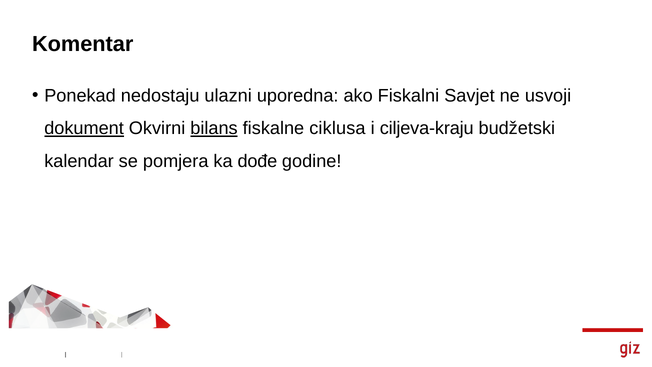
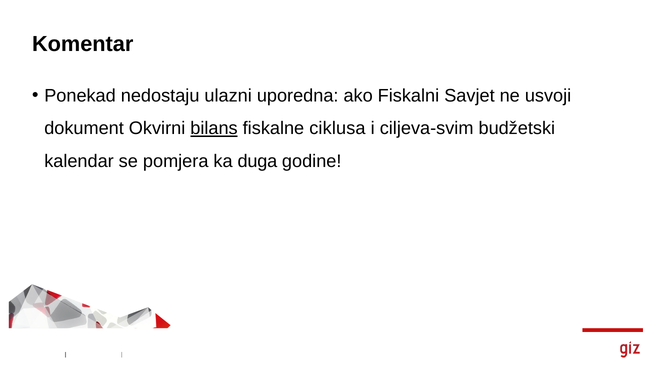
dokument underline: present -> none (84, 128)
ciljeva-kraju: ciljeva-kraju -> ciljeva-svim (427, 128)
dođe: dođe -> duga (257, 161)
